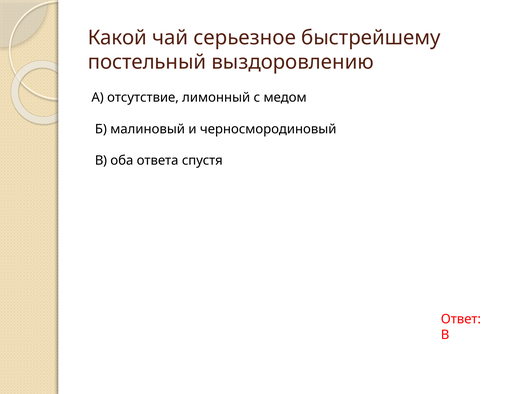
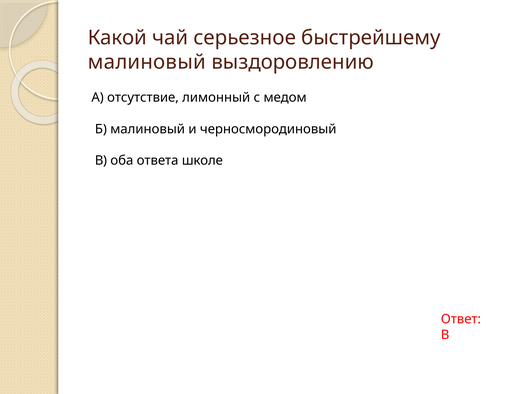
постельный: постельный -> малиновый (147, 62)
спустя: спустя -> школе (202, 161)
